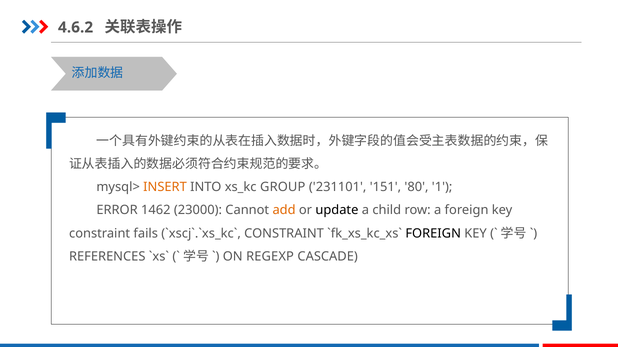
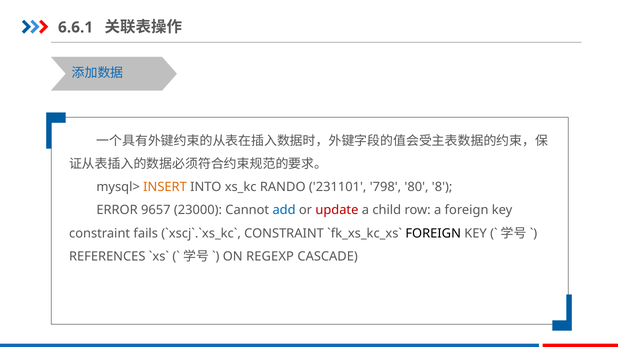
4.6.2: 4.6.2 -> 6.6.1 (76, 27)
GROUP: GROUP -> RANDO (283, 188)
151: 151 -> 798 (385, 188)
1: 1 -> 8 (442, 188)
1462: 1462 -> 9657 (156, 211)
add colour: orange -> blue (284, 211)
update colour: black -> red (337, 211)
